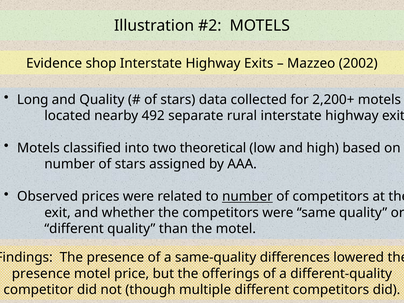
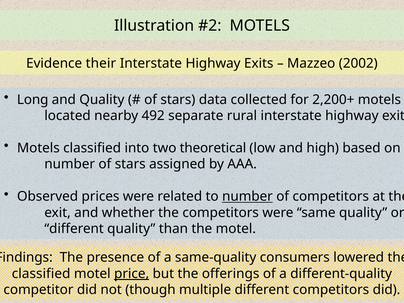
shop: shop -> their (101, 63)
differences: differences -> consumers (295, 257)
presence: presence -> classified (41, 274)
price underline: none -> present (132, 274)
